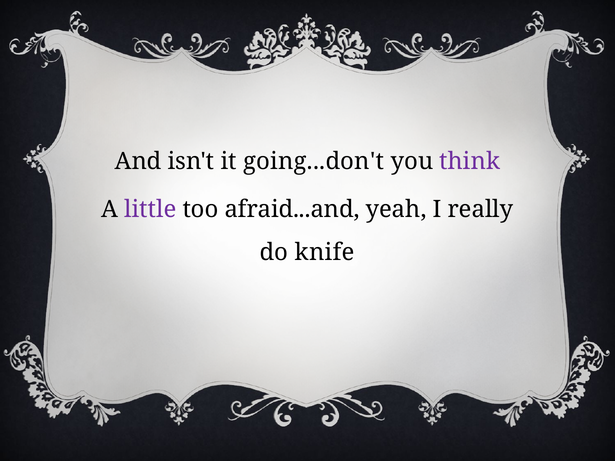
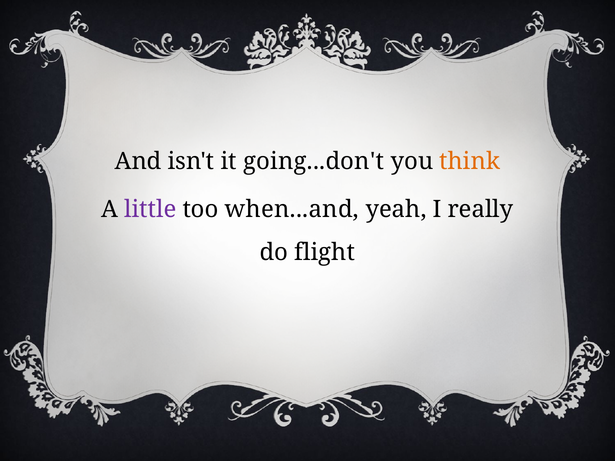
think colour: purple -> orange (470, 162)
afraid...and: afraid...and -> when...and (292, 209)
knife: knife -> flight (325, 252)
